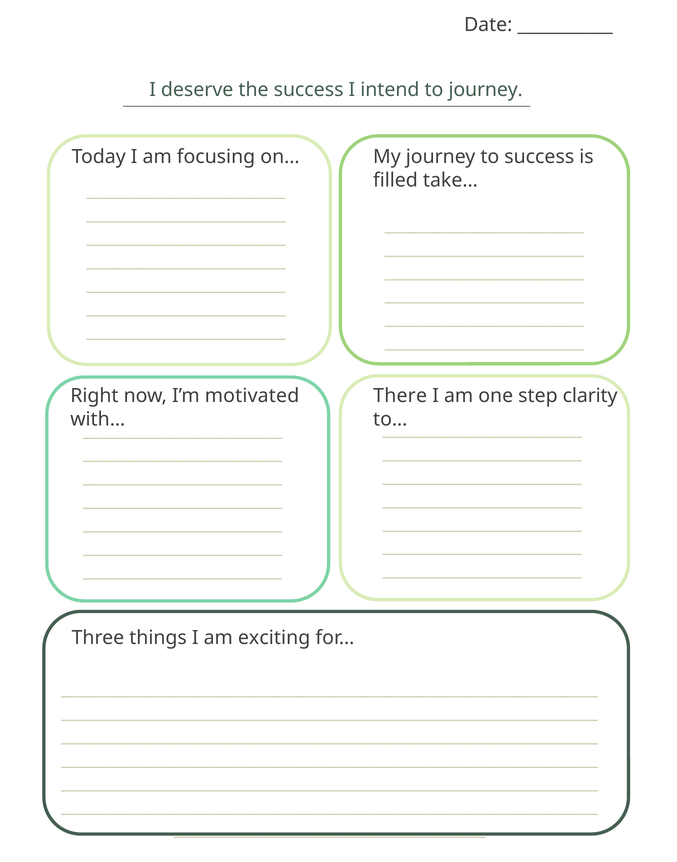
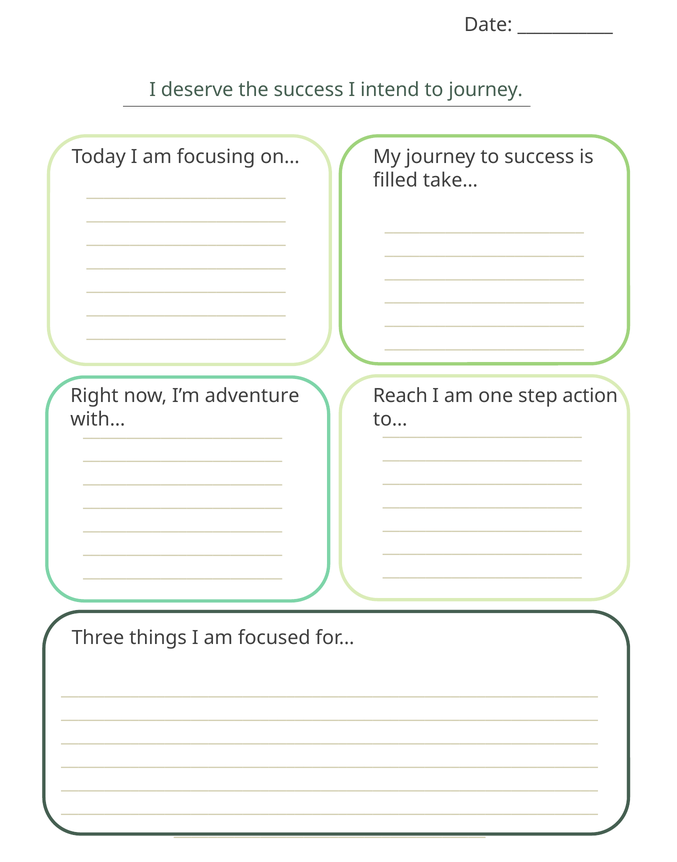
motivated: motivated -> adventure (252, 396)
There: There -> Reach (400, 396)
clarity: clarity -> action (590, 396)
exciting: exciting -> focused (274, 637)
